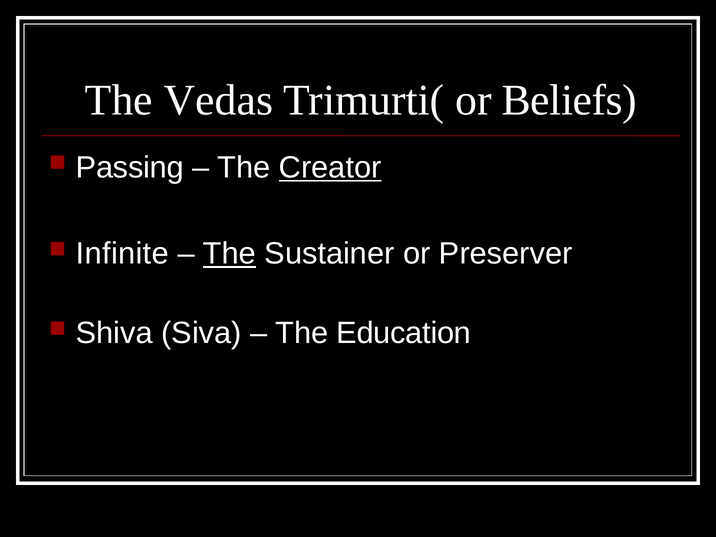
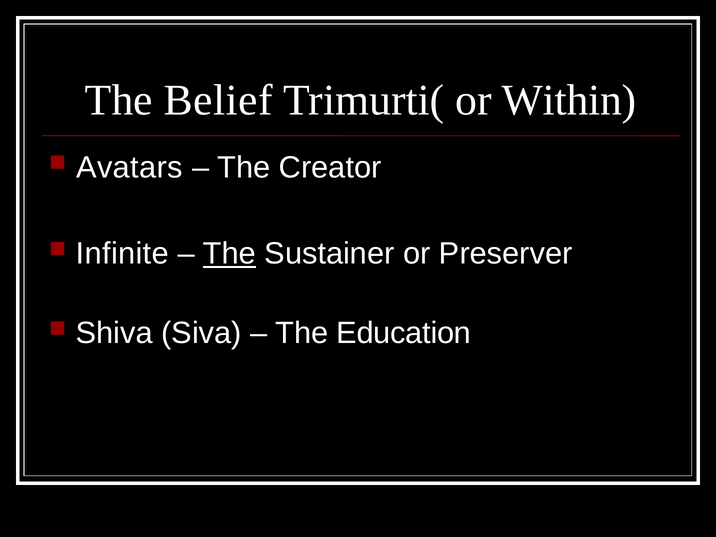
Vedas: Vedas -> Belief (218, 100)
Beliefs: Beliefs -> Within (569, 100)
Passing: Passing -> Avatars (130, 167)
Creator underline: present -> none (330, 167)
